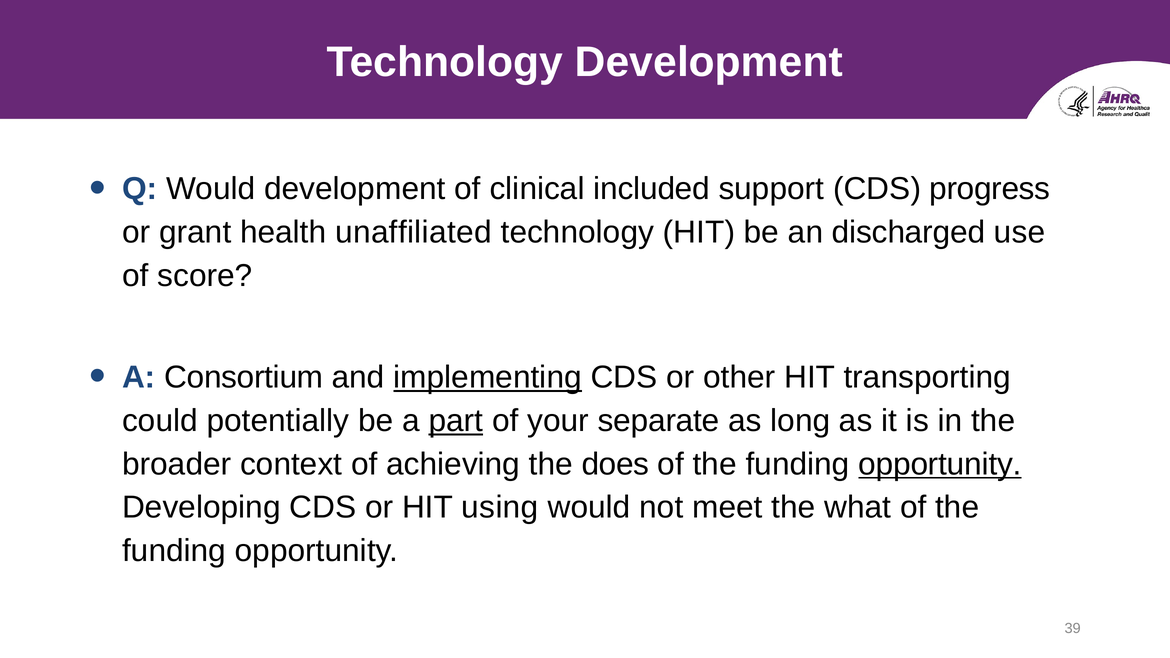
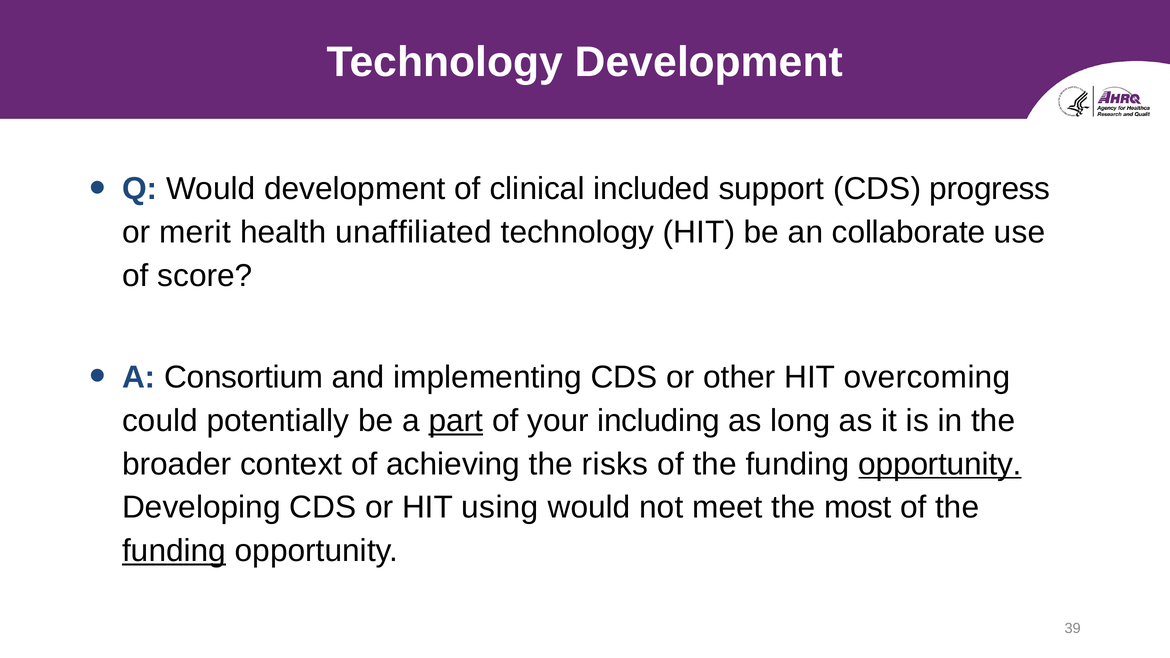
grant: grant -> merit (195, 232)
discharged: discharged -> collaborate (909, 232)
implementing underline: present -> none (488, 377)
transporting: transporting -> overcoming (927, 377)
separate: separate -> including (659, 421)
does: does -> risks (615, 464)
what: what -> most (858, 508)
funding underline: none -> present (174, 551)
